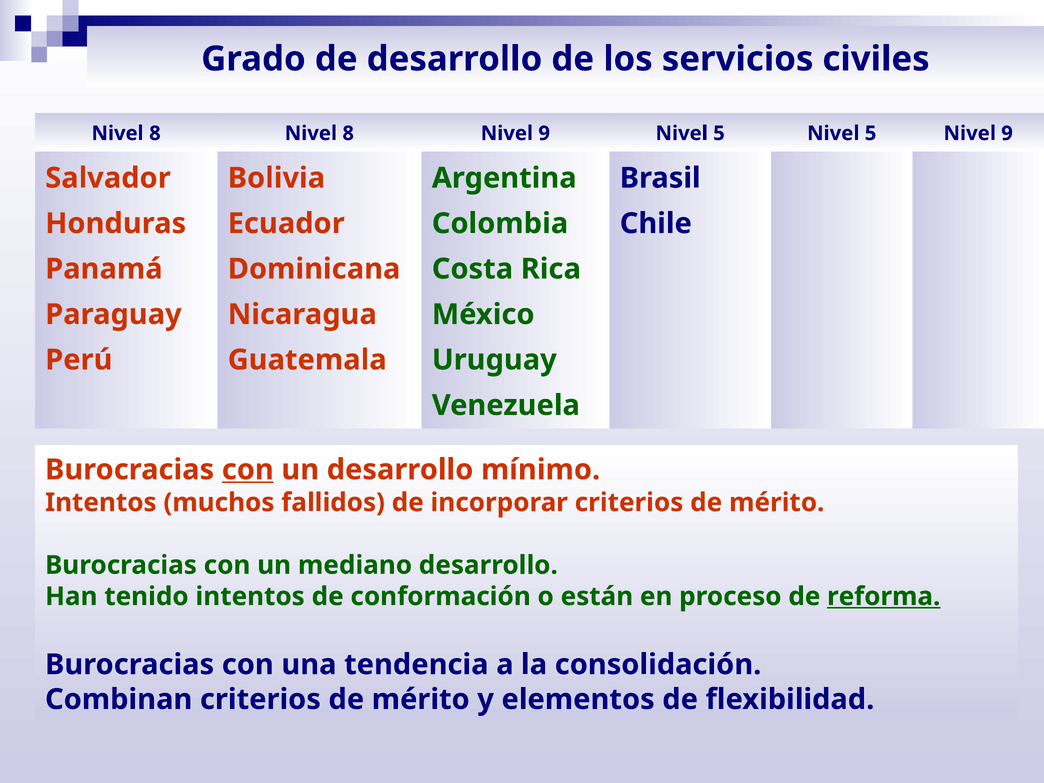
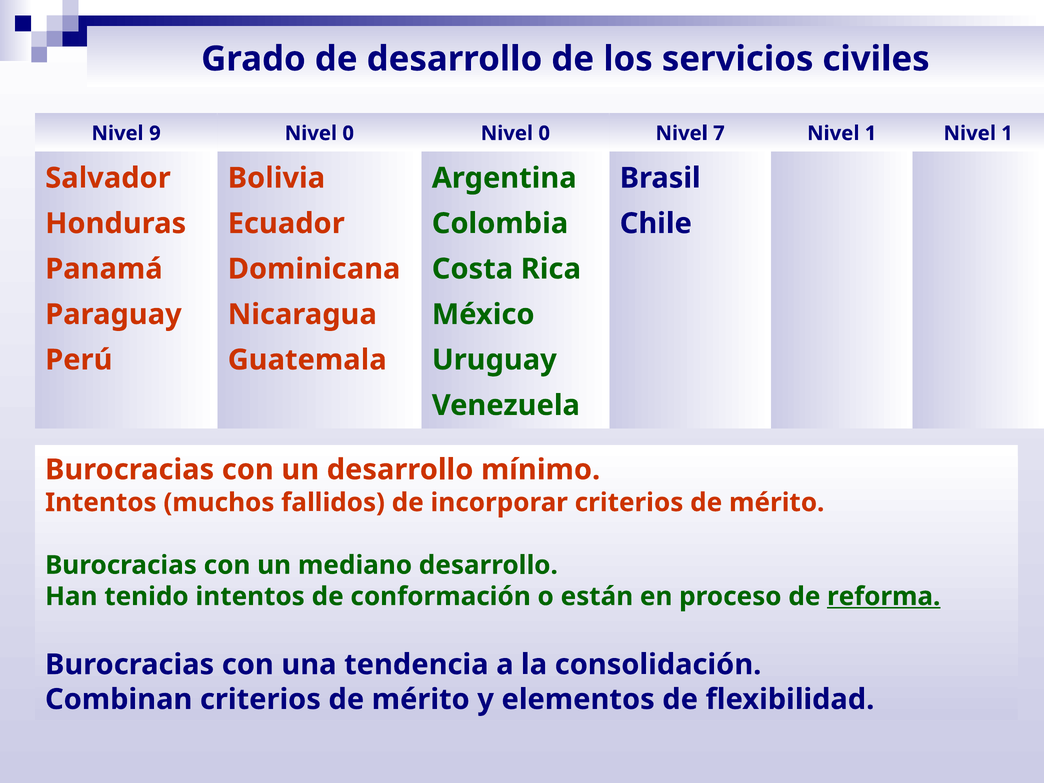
8: 8 -> 9 (155, 133)
8: 8 -> 0 (348, 133)
9: 9 -> 0 (544, 133)
5: 5 -> 7 (719, 133)
5: 5 -> 1 (871, 133)
9: 9 -> 1 (1007, 133)
con underline: present -> none (248, 470)
